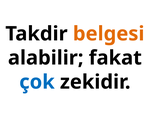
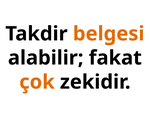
çok colour: blue -> orange (37, 82)
